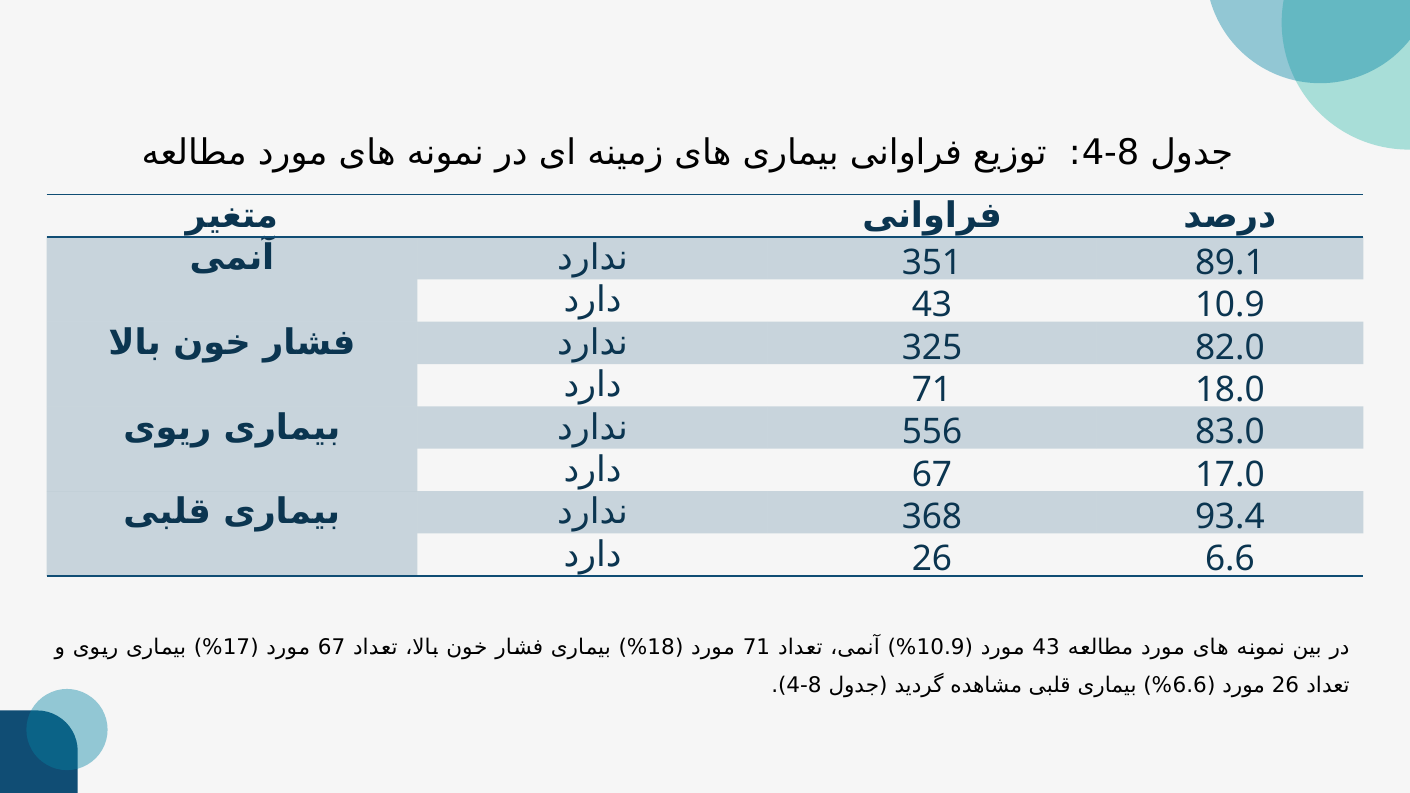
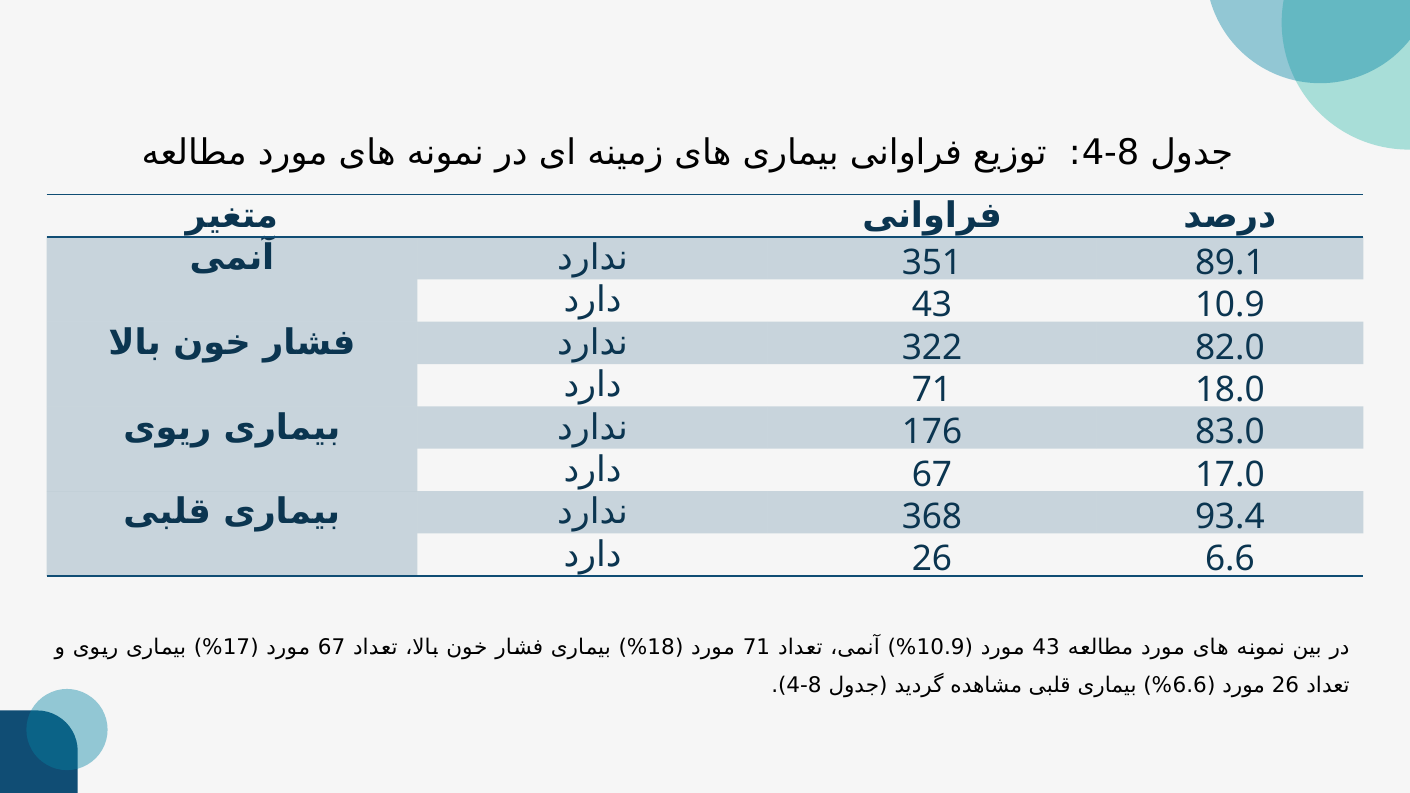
325: 325 -> 322 (932, 348)
556: 556 -> 176 (932, 432)
